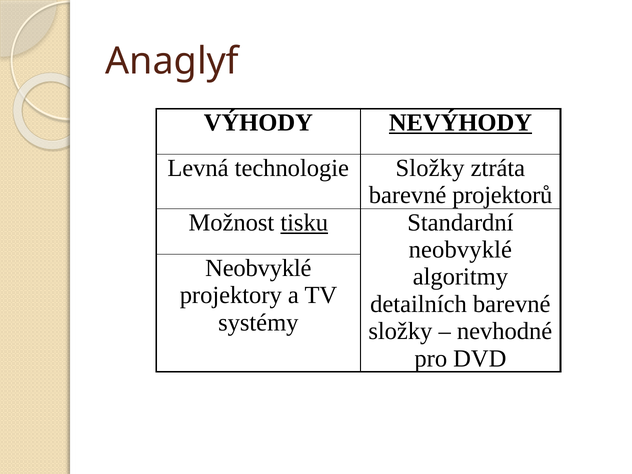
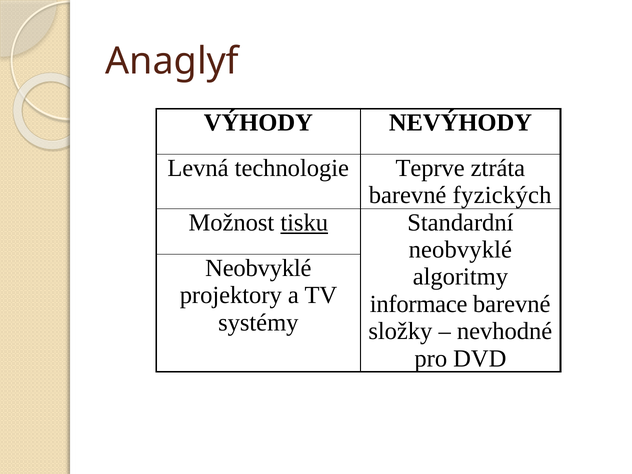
NEVÝHODY underline: present -> none (460, 122)
technologie Složky: Složky -> Teprve (430, 168)
projektorů: projektorů -> fyzických (502, 195)
detailních: detailních -> informace (419, 304)
